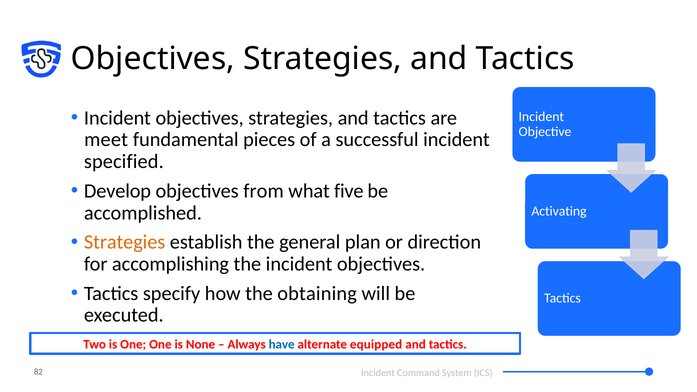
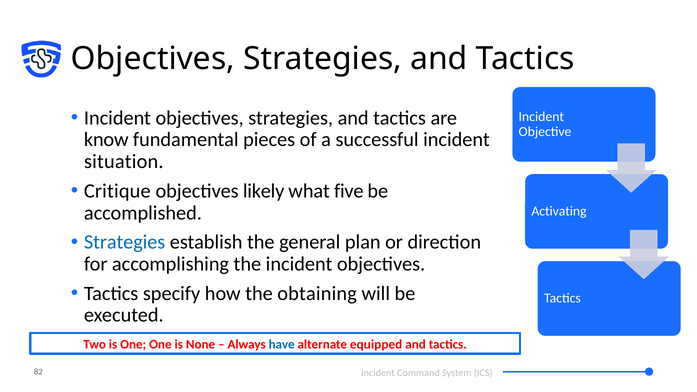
meet: meet -> know (106, 140)
specified: specified -> situation (124, 162)
Develop: Develop -> Critique (117, 191)
from: from -> likely (264, 191)
Strategies colour: orange -> blue (125, 242)
